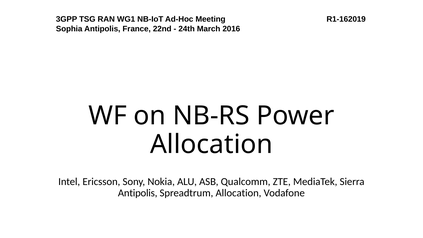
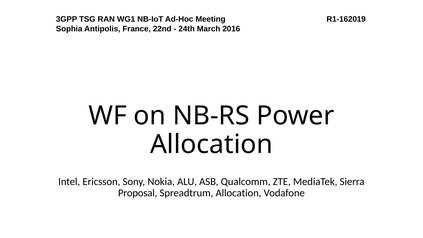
Antipolis: Antipolis -> Proposal (138, 193)
